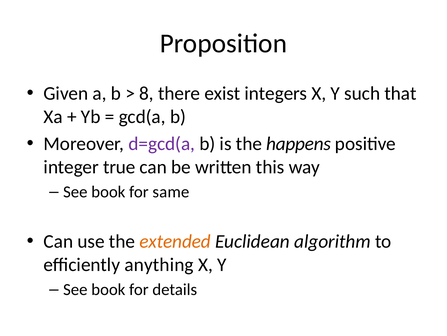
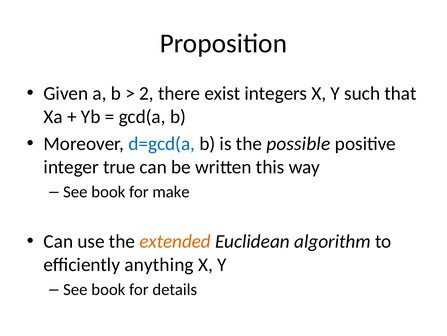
8: 8 -> 2 (147, 93)
d=gcd(a colour: purple -> blue (162, 144)
happens: happens -> possible (298, 144)
same: same -> make (171, 192)
